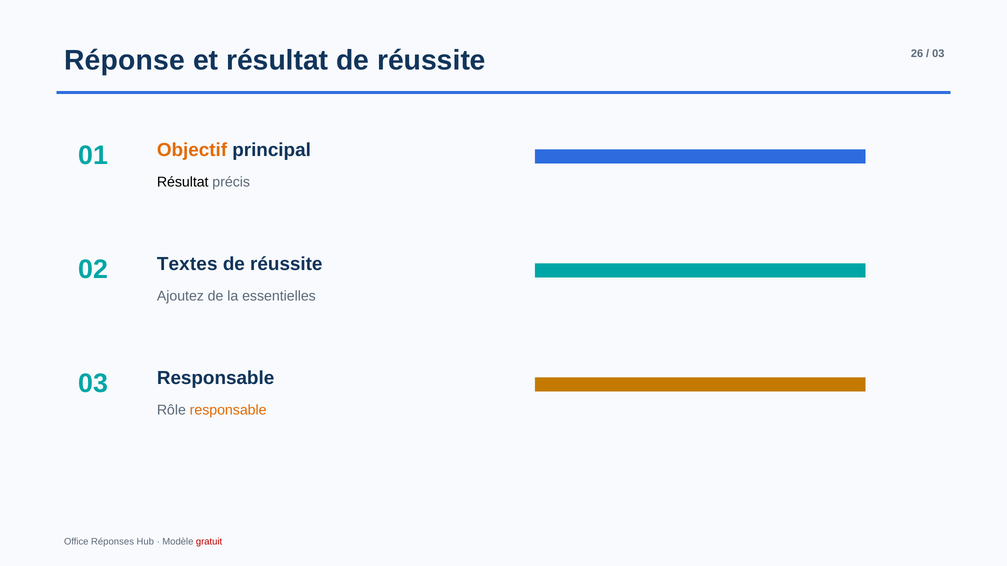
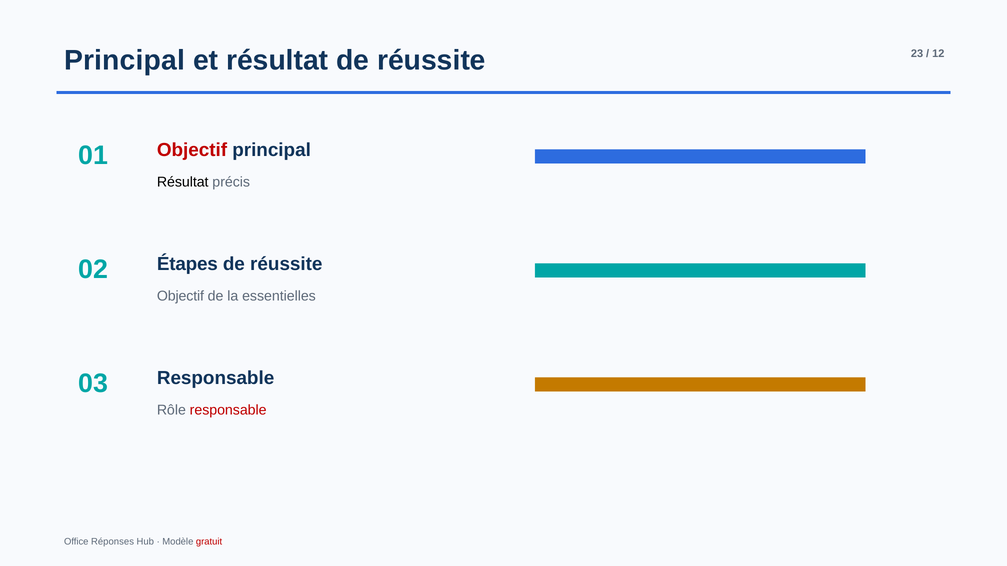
Réponse: Réponse -> Principal (125, 60)
26: 26 -> 23 (917, 54)
03: 03 -> 12 (938, 54)
Objectif colour: orange -> red (192, 150)
Textes: Textes -> Étapes (187, 264)
Ajoutez: Ajoutez -> Objectif (180, 296)
responsable colour: orange -> red (228, 410)
